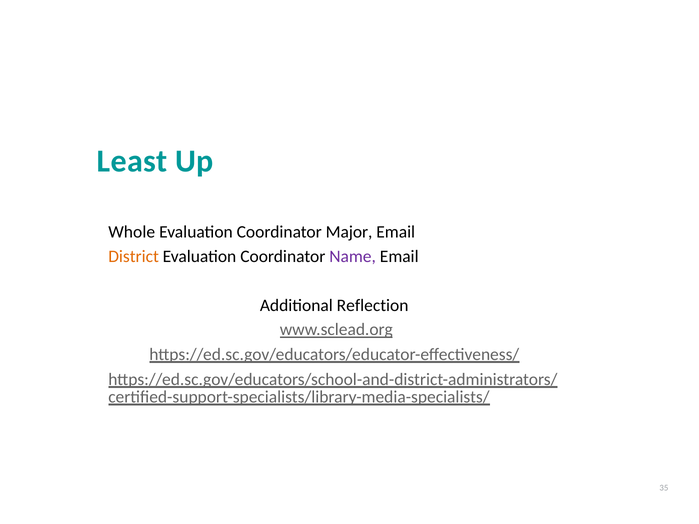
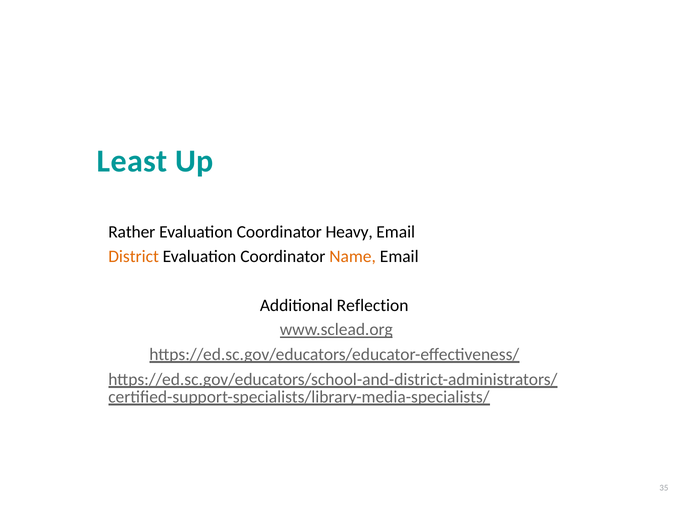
Whole: Whole -> Rather (132, 232)
Major: Major -> Heavy (349, 232)
Name colour: purple -> orange (353, 256)
